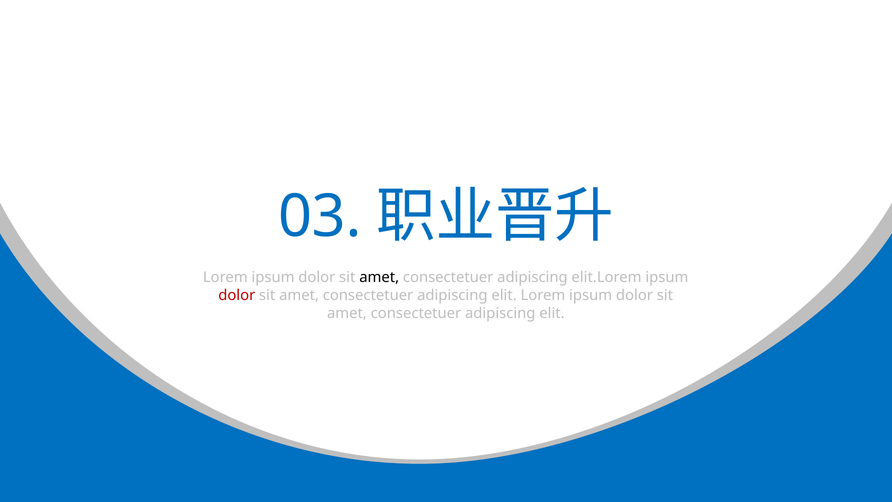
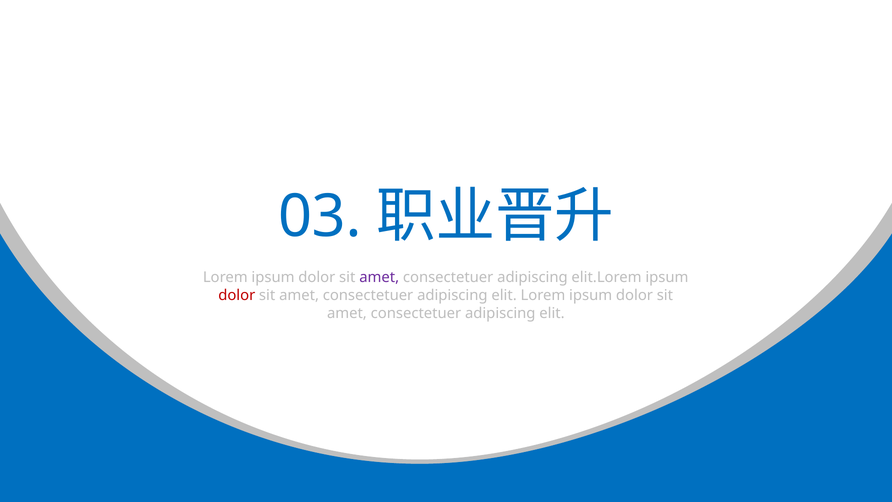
amet colour: black -> purple (379, 277)
